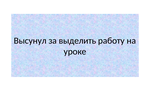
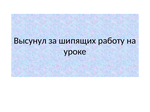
выделить: выделить -> шипящих (77, 41)
